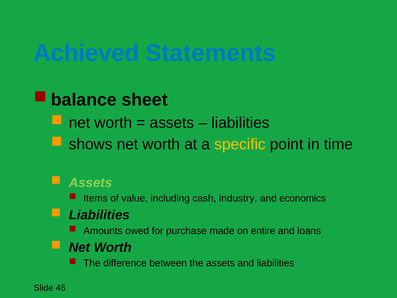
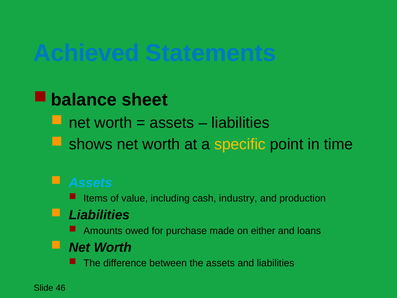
Assets colour: light green -> light blue (91, 182)
economics: economics -> production (303, 198)
entire: entire -> either (263, 231)
